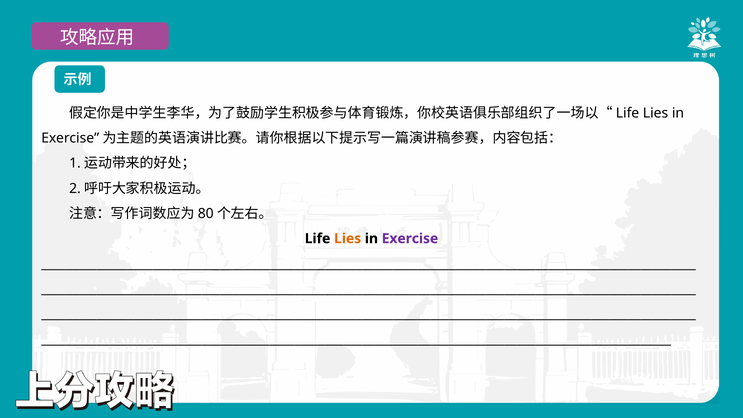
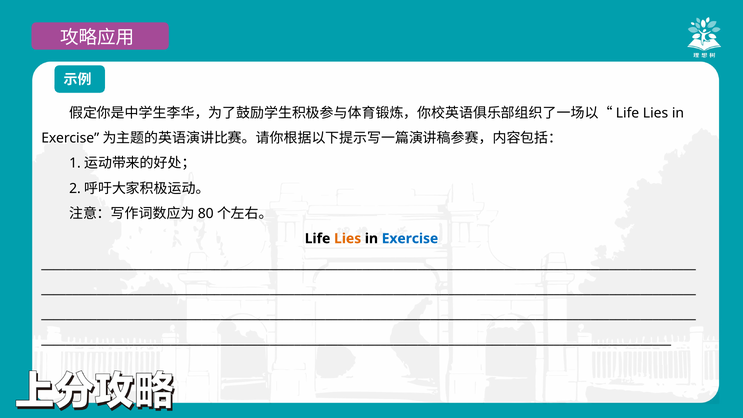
Exercise colour: purple -> blue (410, 239)
